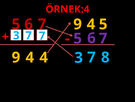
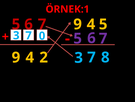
ÖRNEK:4: ÖRNEK:4 -> ÖRNEK:1 (67, 9)
7 7: 7 -> 0 (42, 36)
4 4: 4 -> 2 (44, 57)
